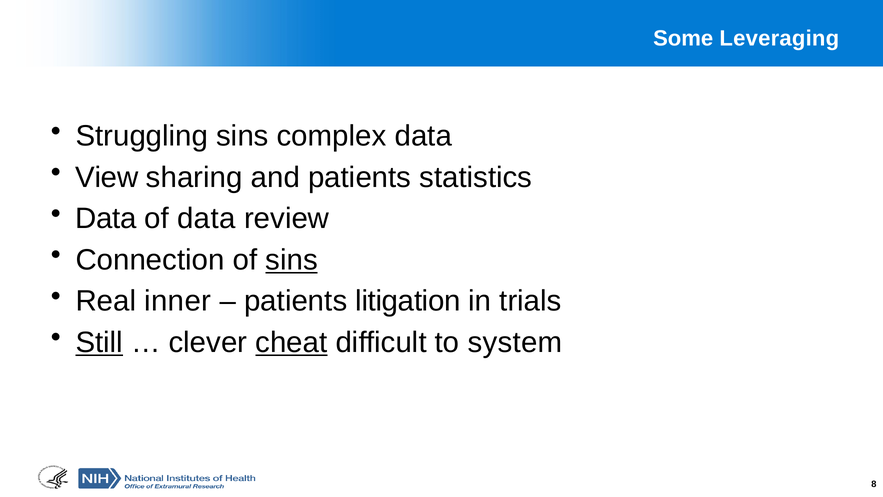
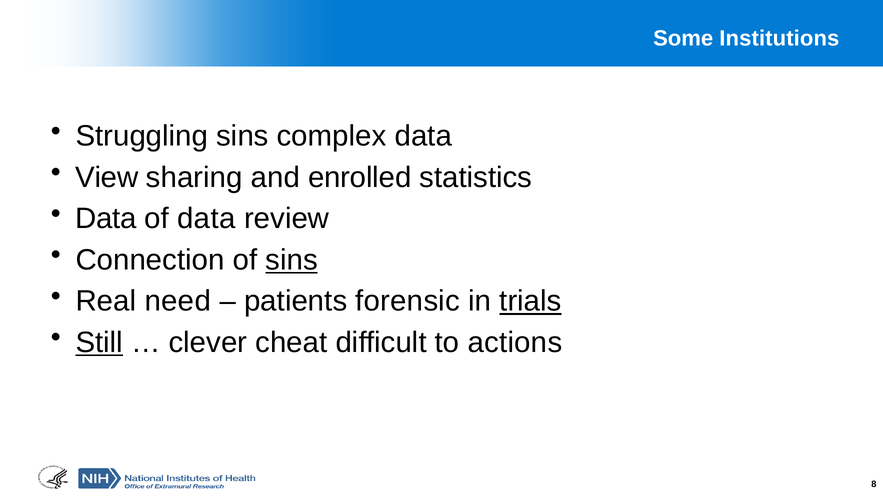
Leveraging: Leveraging -> Institutions (779, 38)
and patients: patients -> enrolled (360, 177)
inner: inner -> need (178, 301)
litigation: litigation -> forensic (408, 301)
trials underline: none -> present (530, 301)
cheat underline: present -> none (291, 342)
system: system -> actions (515, 342)
